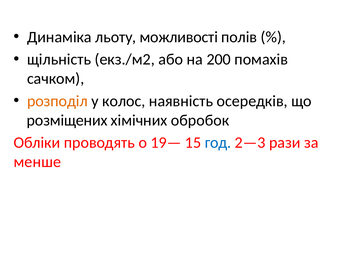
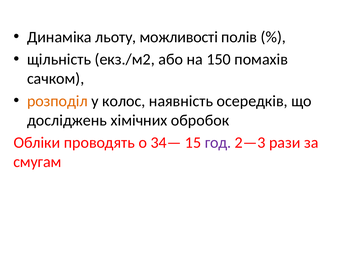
200: 200 -> 150 (219, 59)
розміщених: розміщених -> досліджень (67, 120)
19—: 19— -> 34— (166, 143)
год colour: blue -> purple (218, 143)
менше: менше -> смугам (37, 162)
